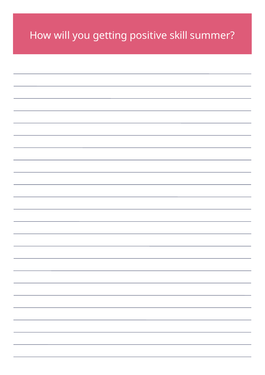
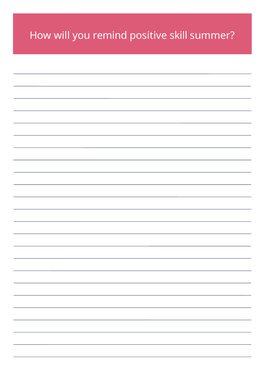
getting: getting -> remind (110, 36)
